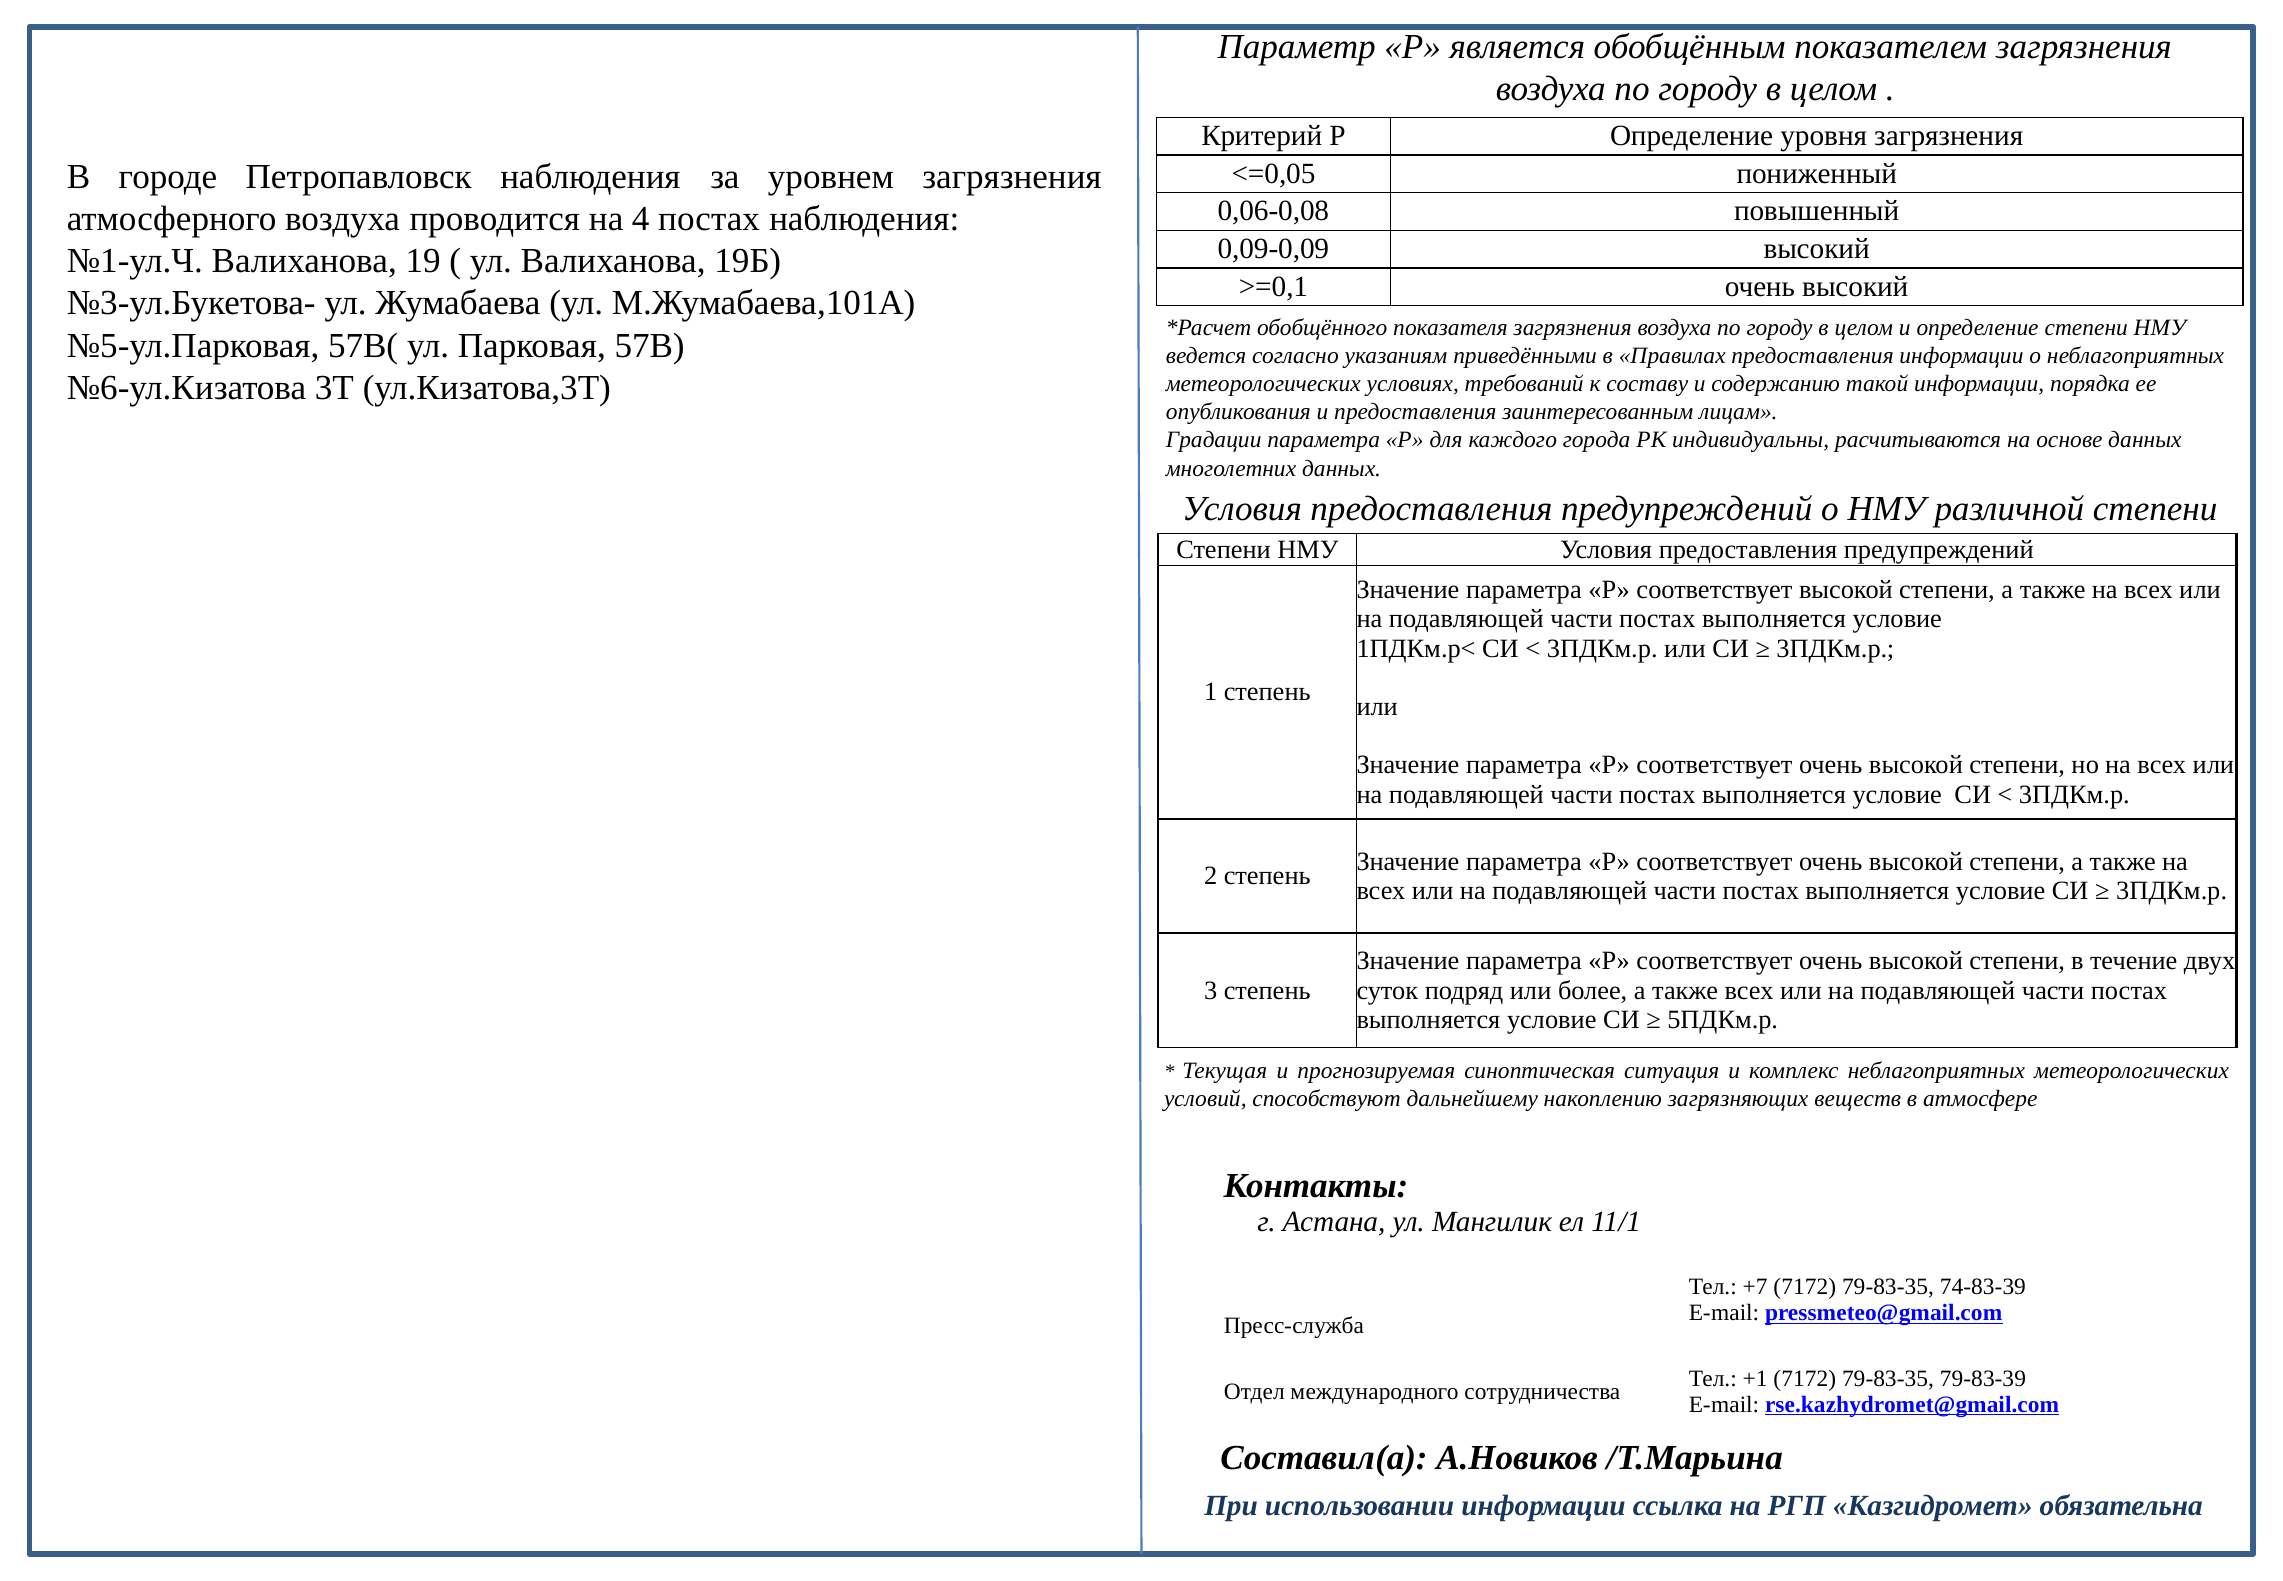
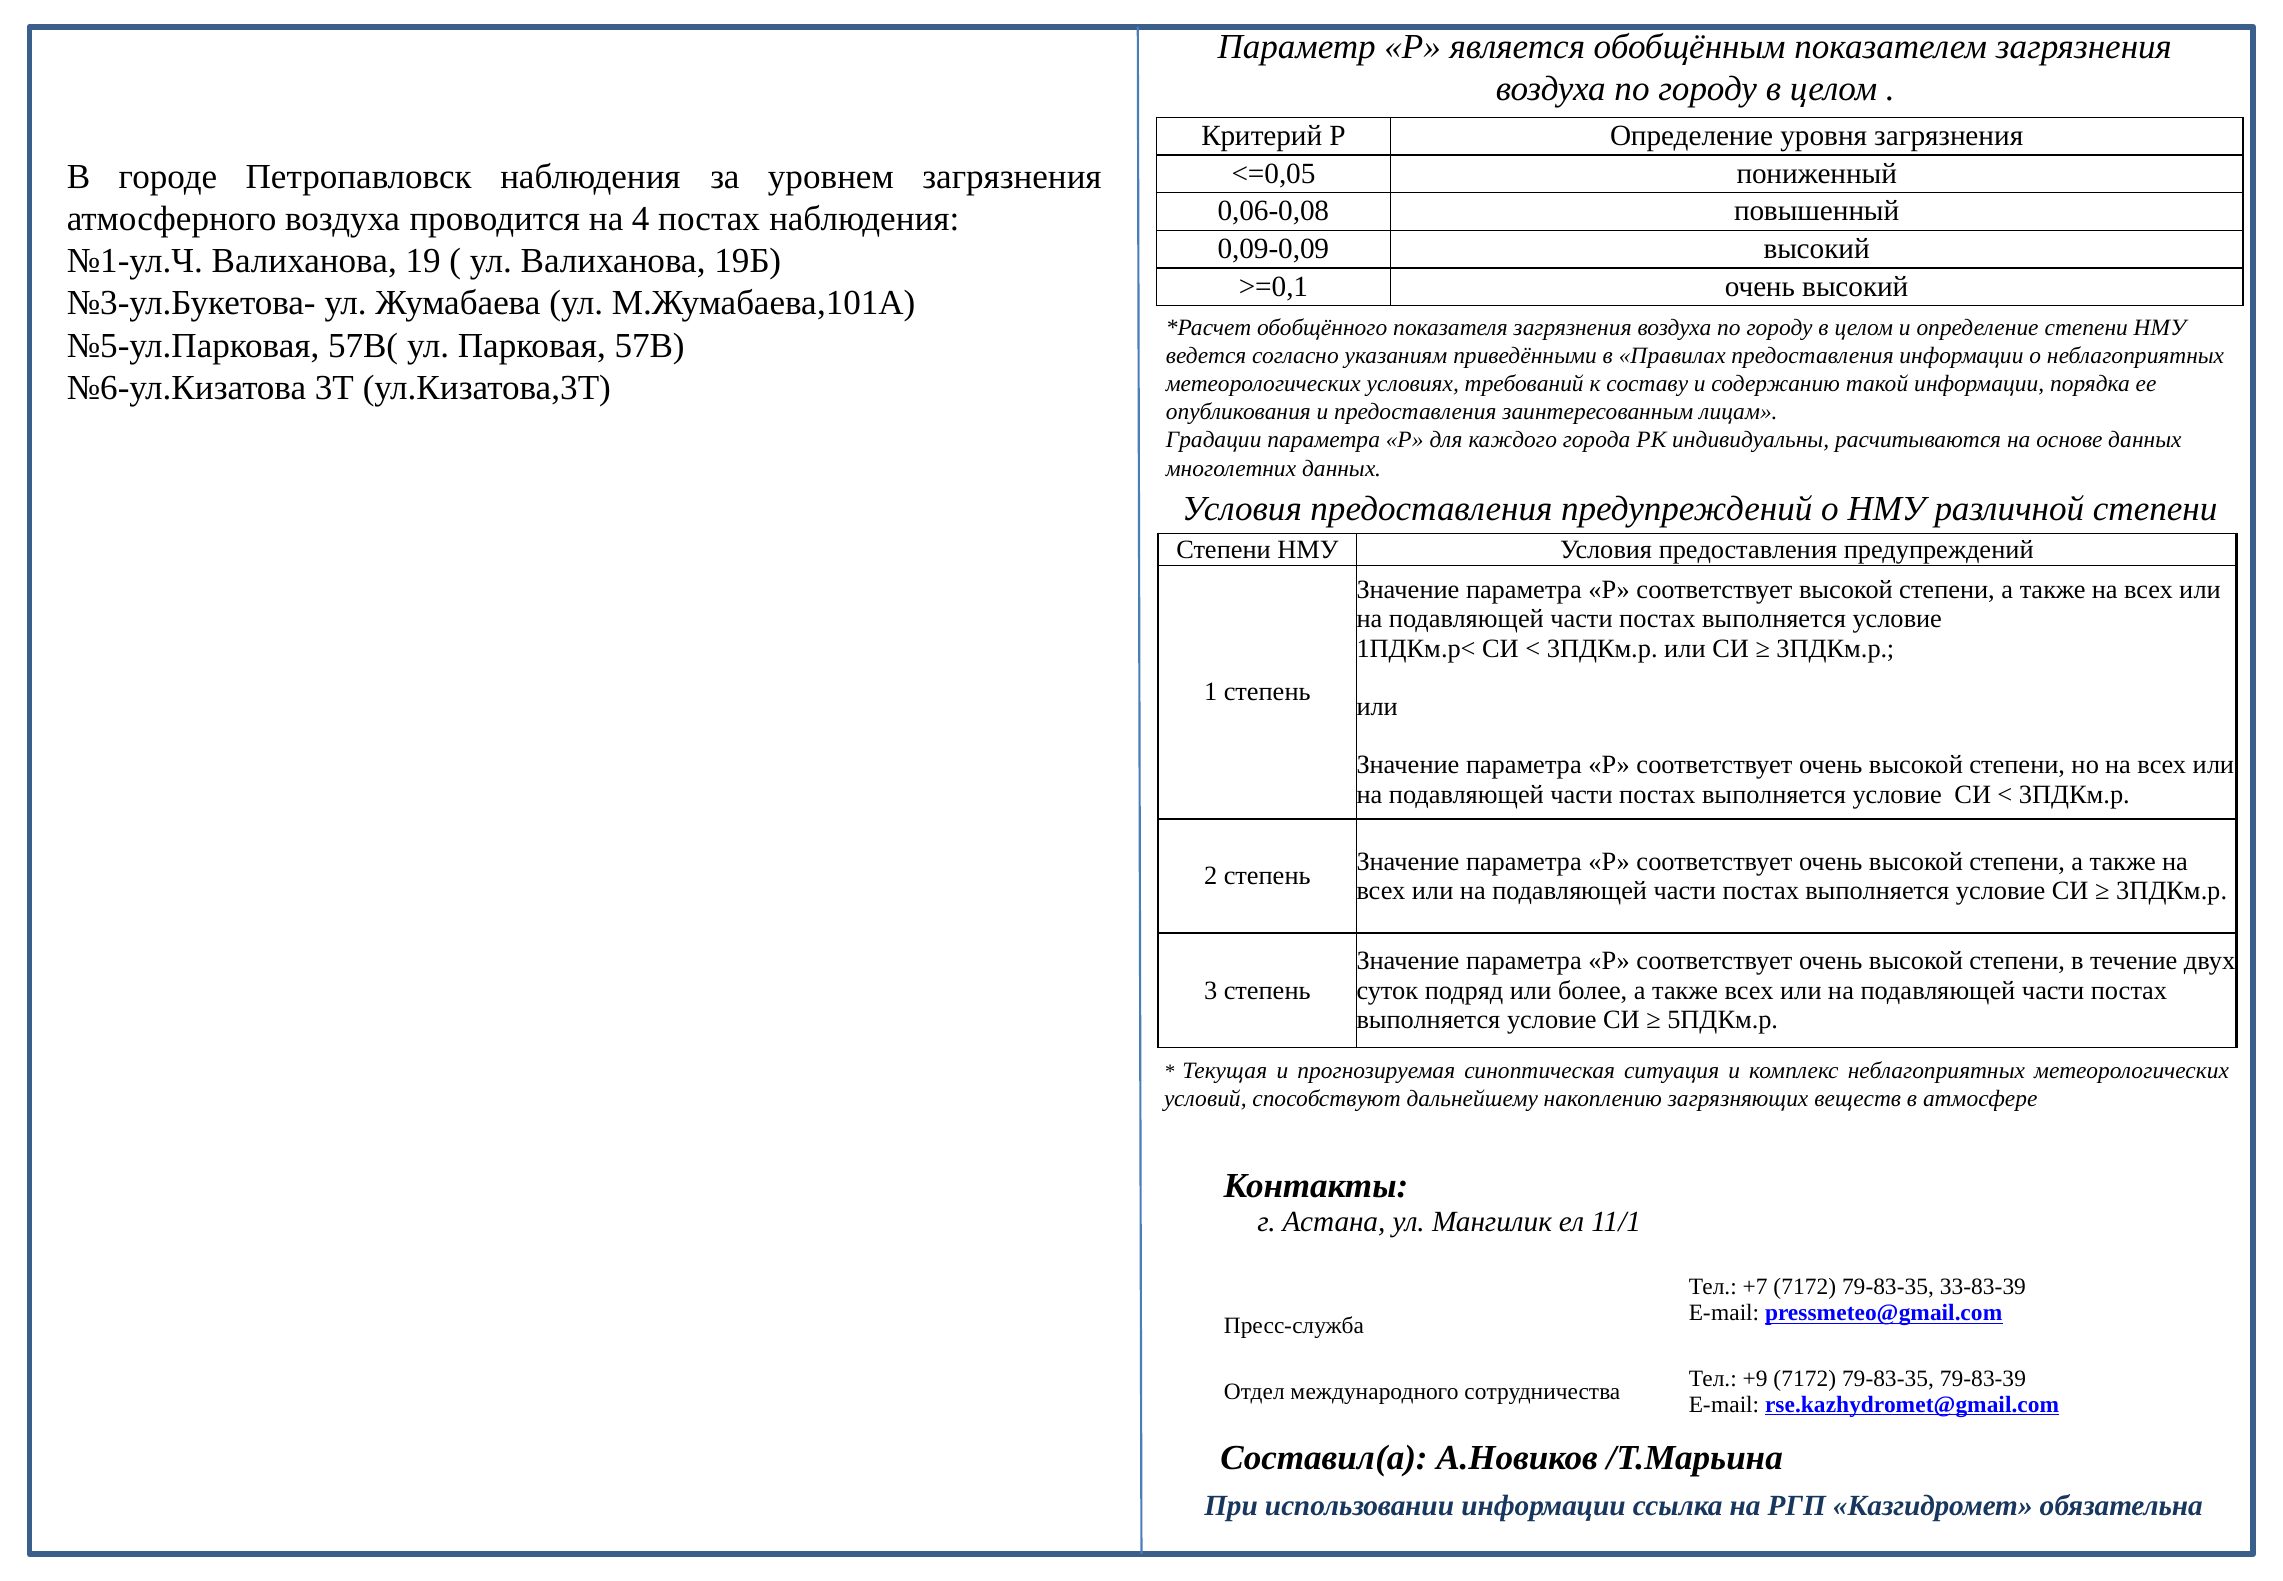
74-83-39: 74-83-39 -> 33-83-39 (1983, 1287)
+1: +1 -> +9 (1755, 1378)
